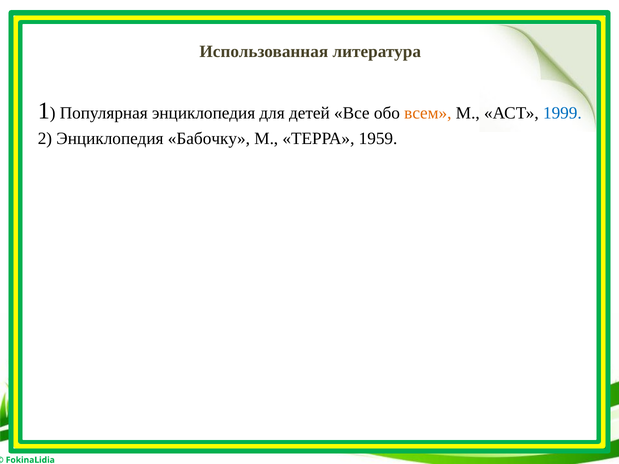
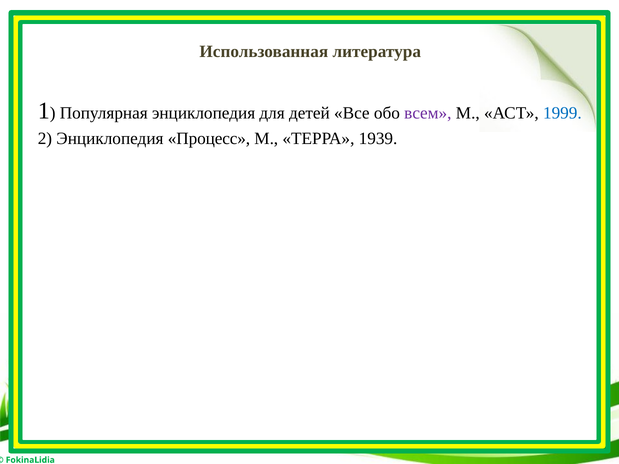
всем colour: orange -> purple (428, 113)
Бабочку: Бабочку -> Процесс (209, 138)
1959: 1959 -> 1939 (378, 138)
